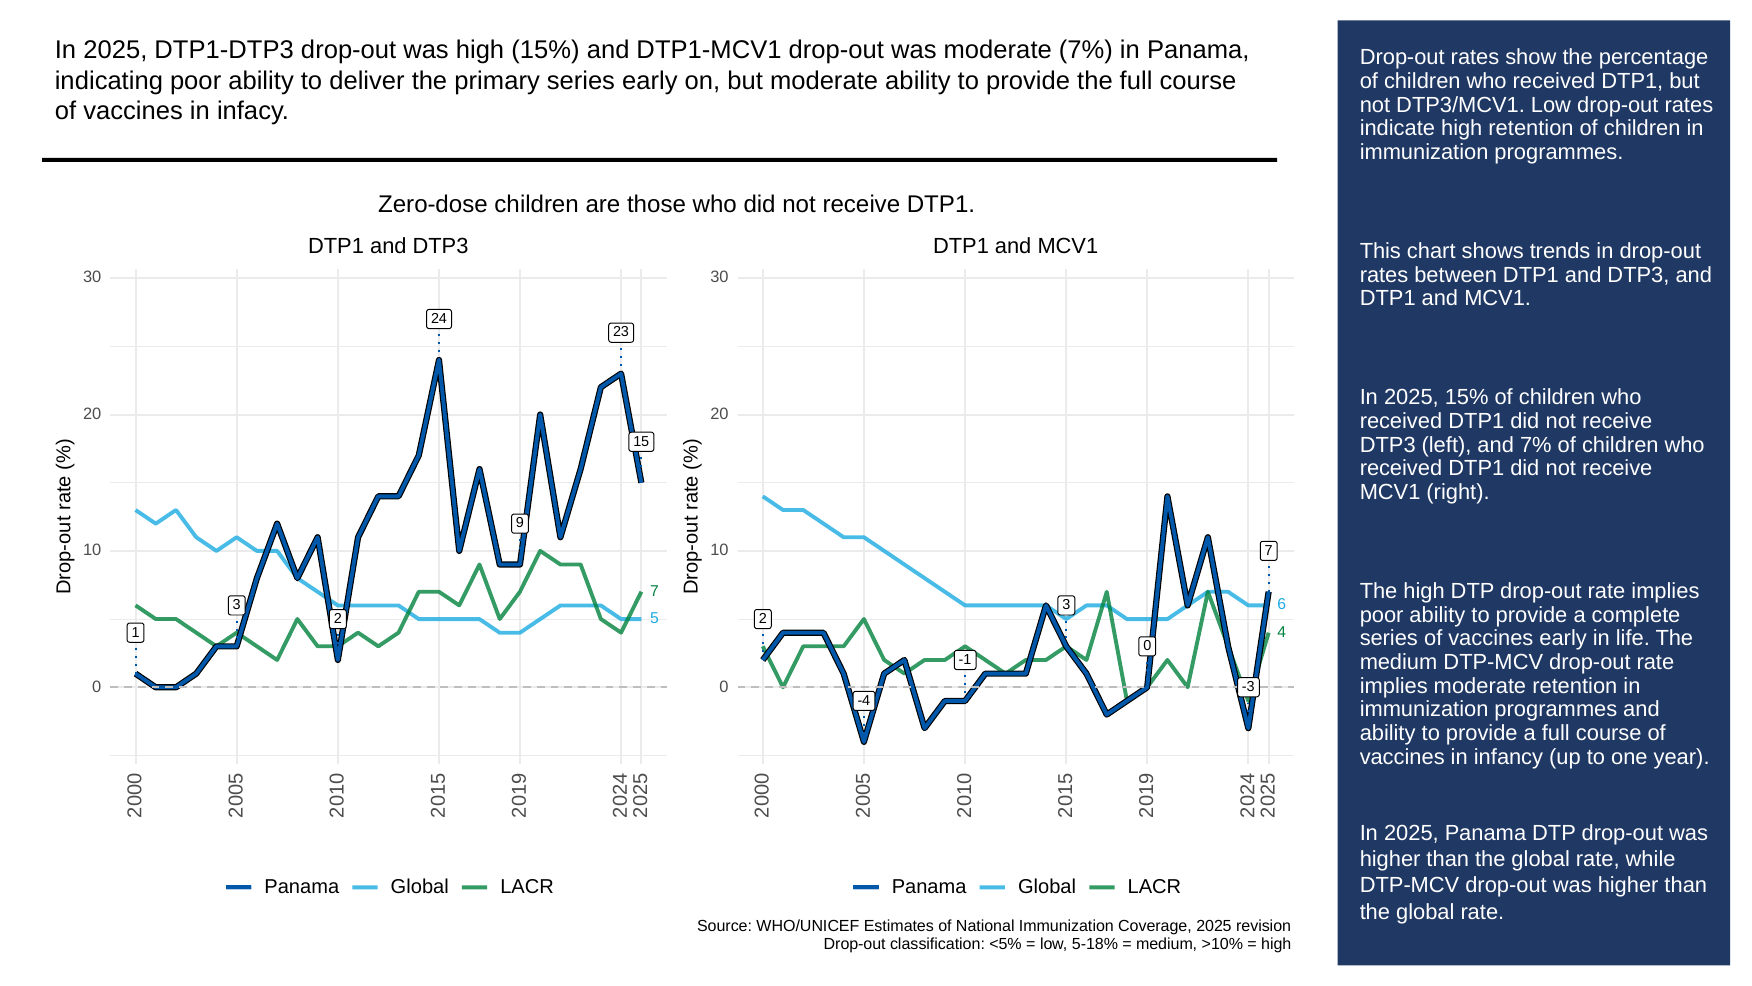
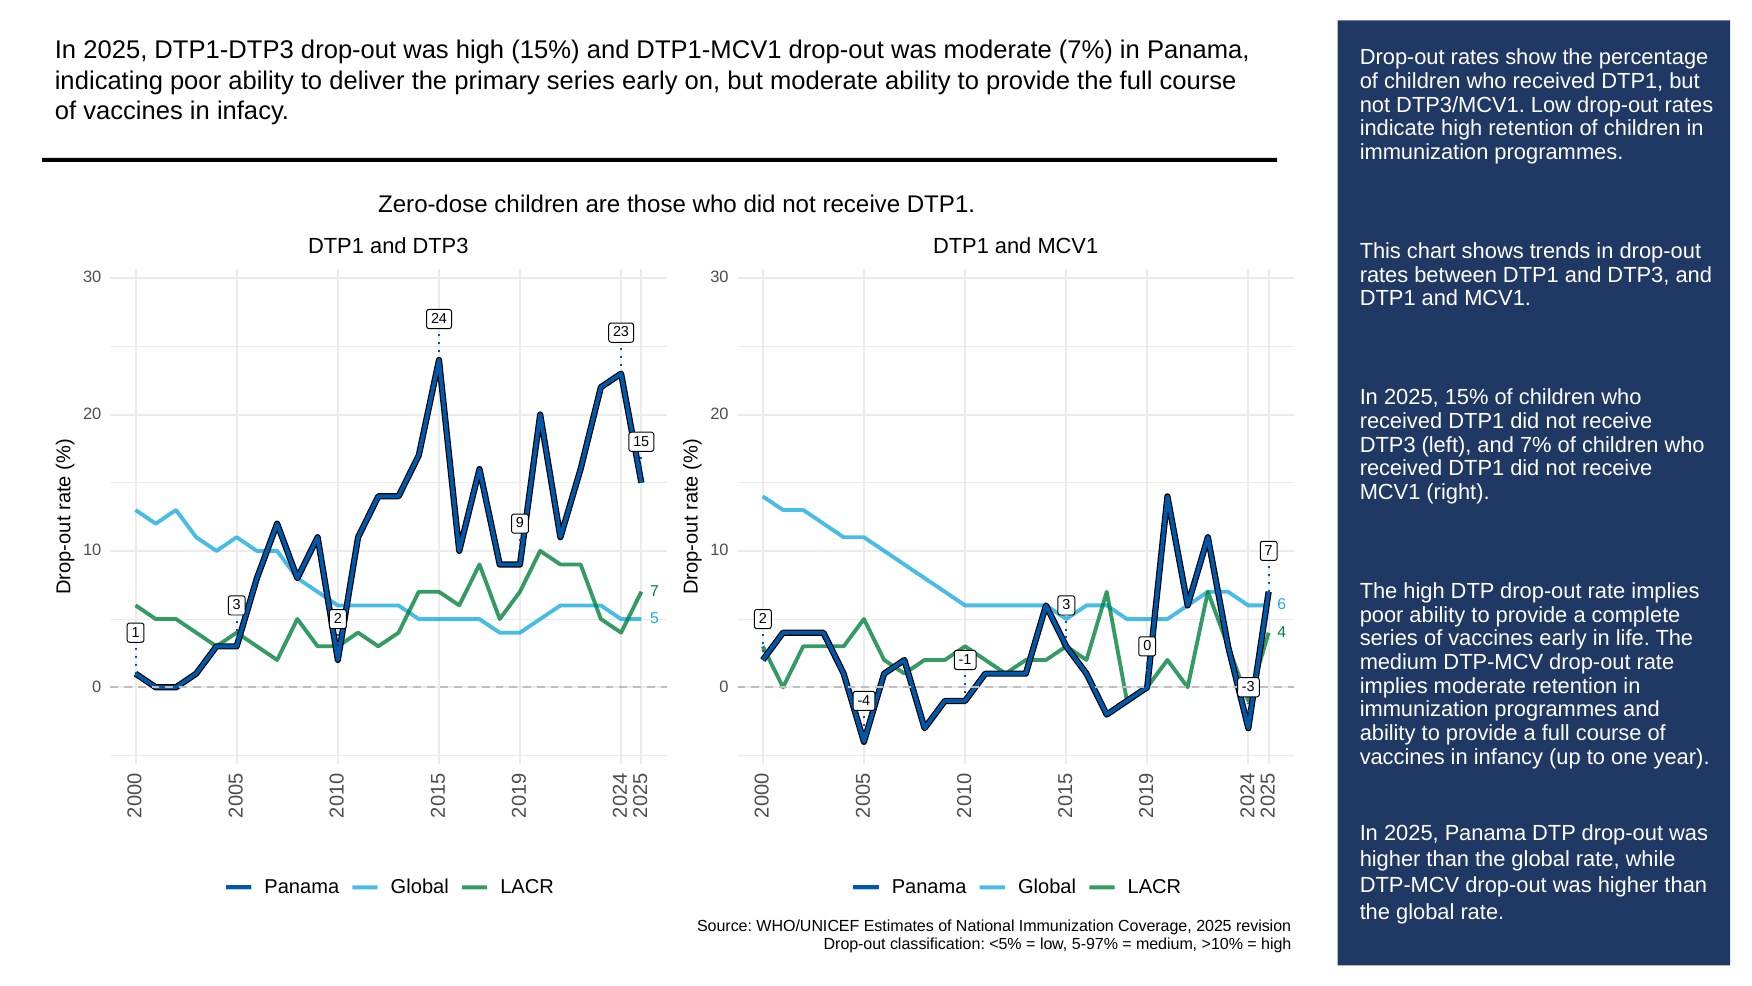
5-18%: 5-18% -> 5-97% (1095, 944)
